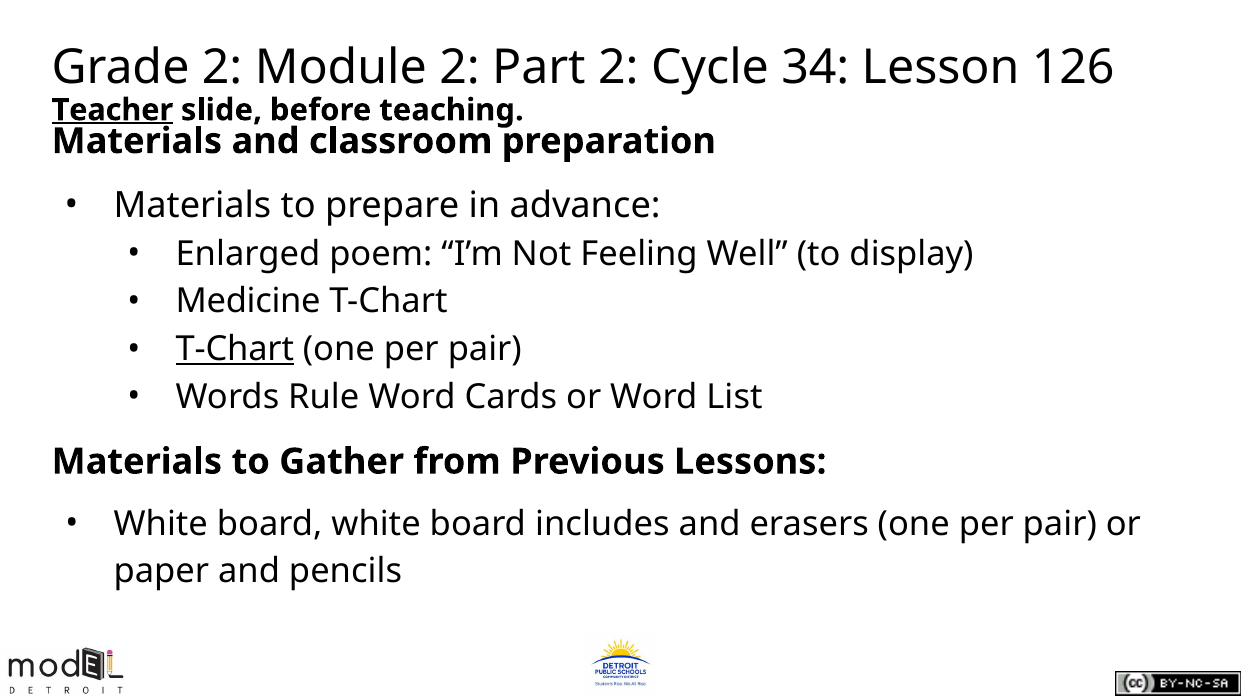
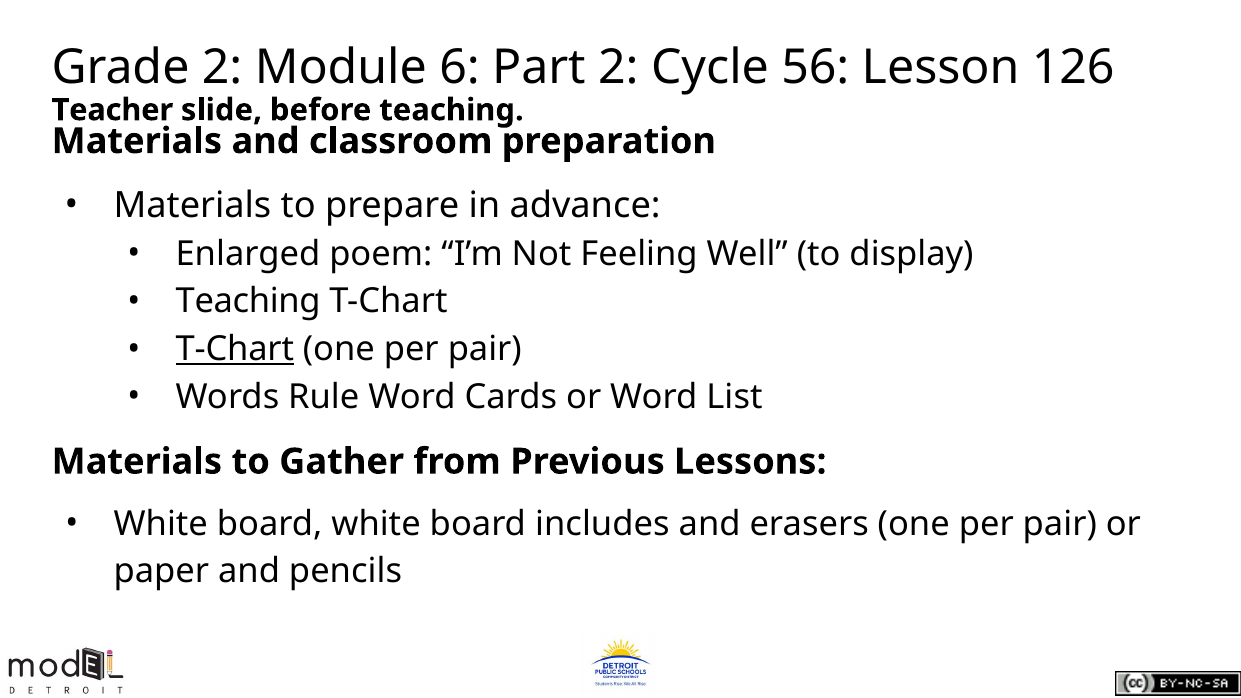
Module 2: 2 -> 6 (460, 67)
34: 34 -> 56 (815, 67)
Teacher underline: present -> none (112, 110)
Medicine: Medicine -> Teaching (248, 302)
